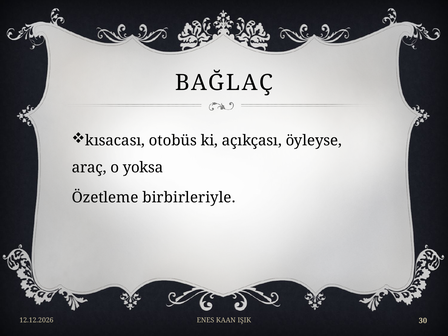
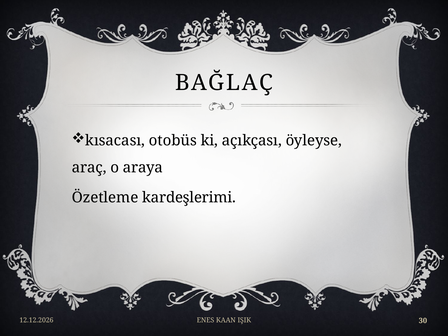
yoksa: yoksa -> araya (143, 168)
birbirleriyle: birbirleriyle -> kardeşlerimi (189, 197)
